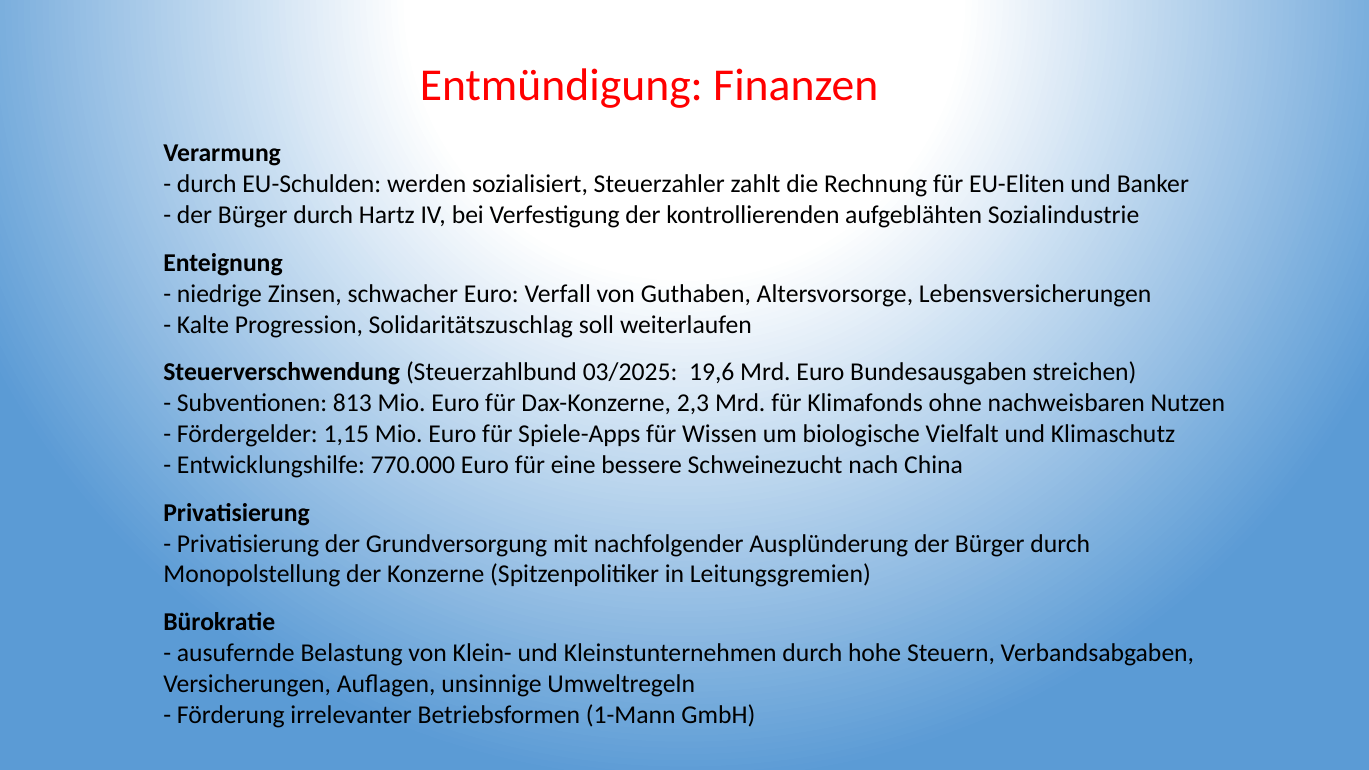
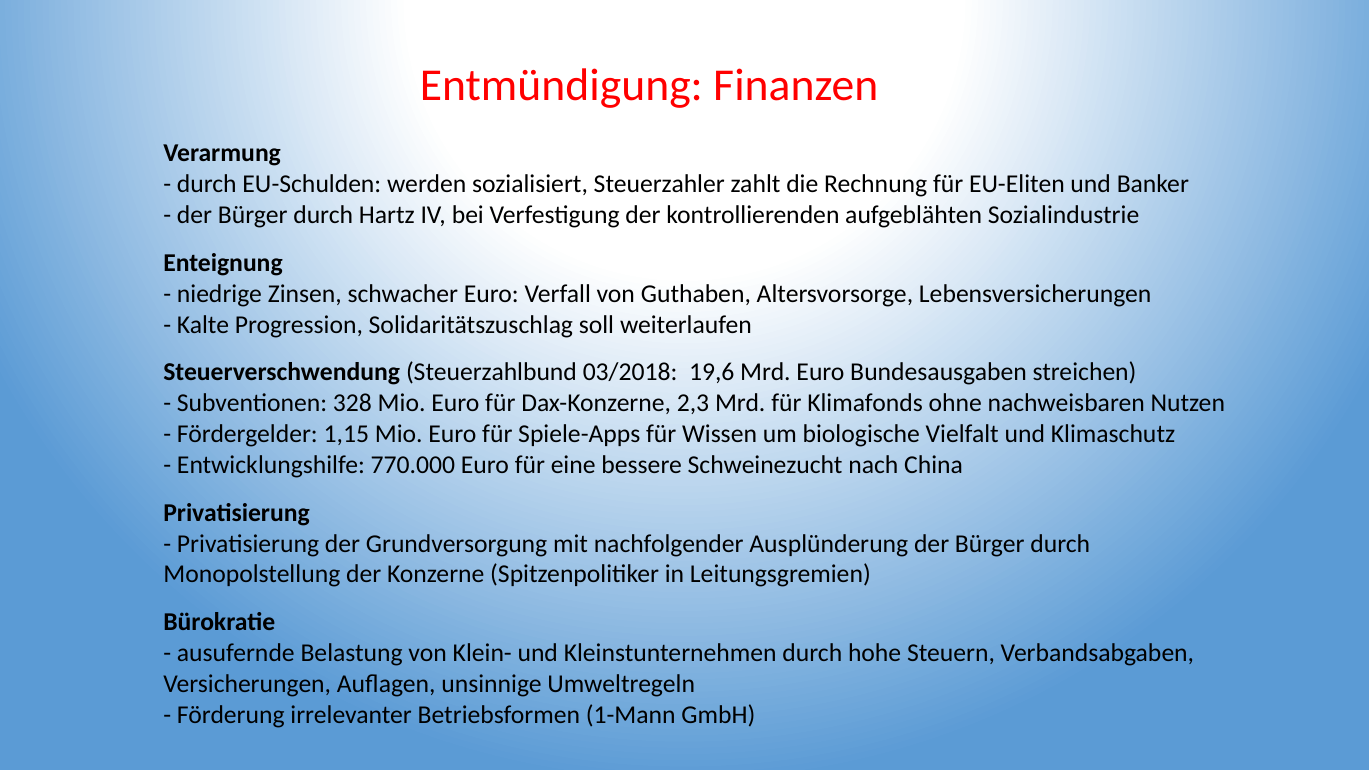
03/2025: 03/2025 -> 03/2018 (630, 373)
813: 813 -> 328 (352, 403)
